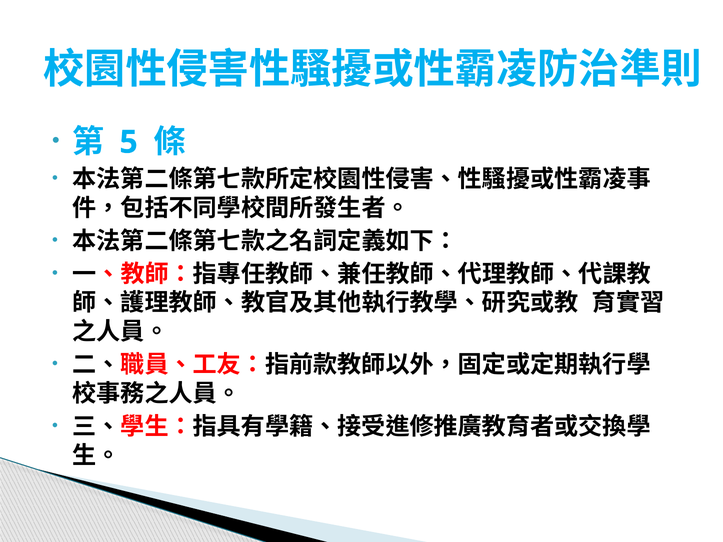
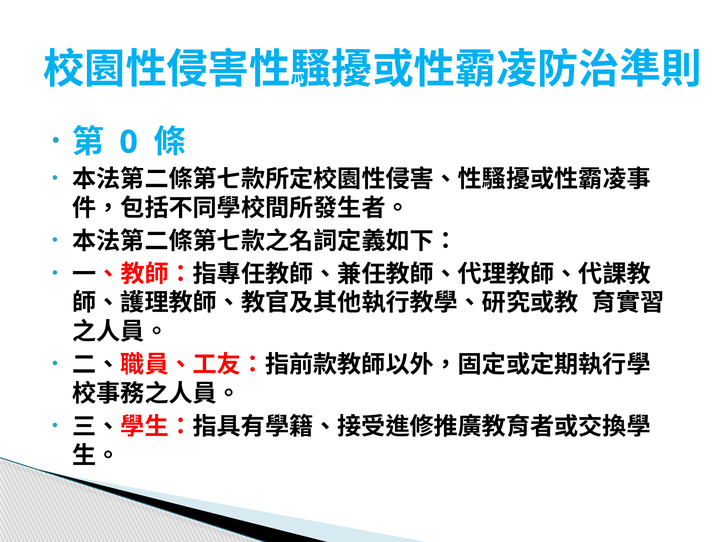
5: 5 -> 0 (129, 142)
